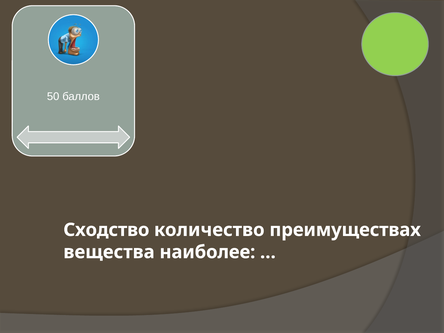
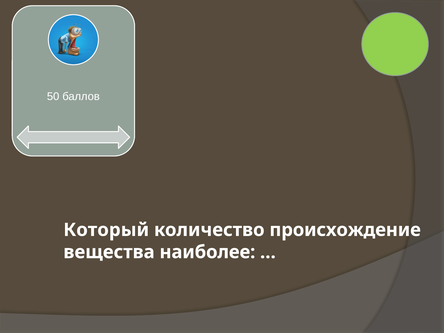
Сходство: Сходство -> Который (106, 230)
преимуществах: преимуществах -> происхождение (345, 230)
